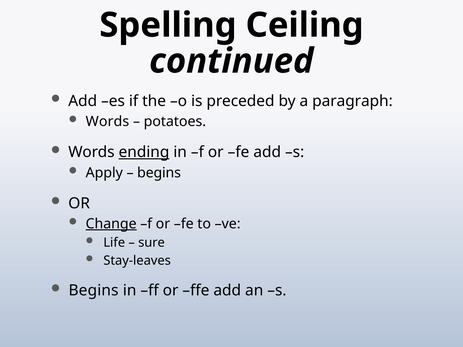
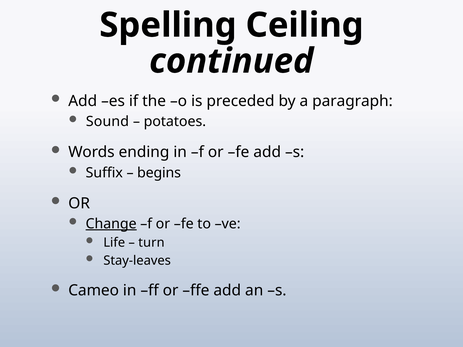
Words: Words -> Sound (107, 122)
ending underline: present -> none (144, 152)
Apply: Apply -> Suffix (104, 173)
sure: sure -> turn (151, 243)
Begins: Begins -> Cameo (94, 291)
